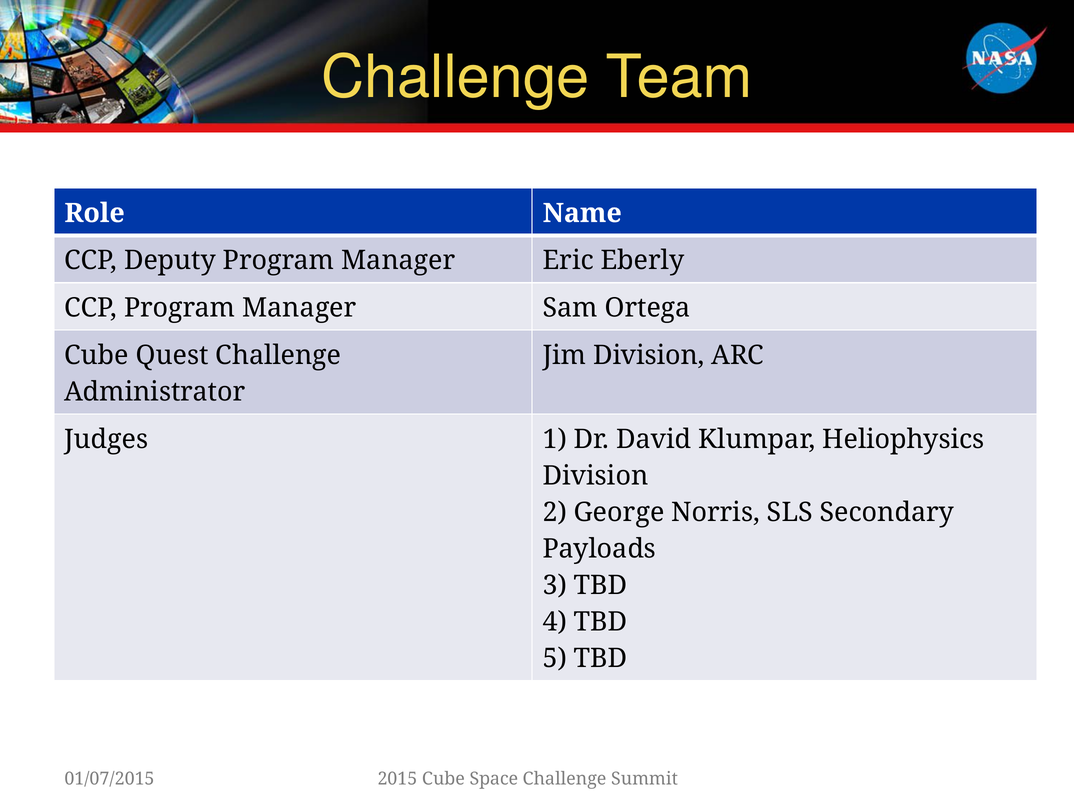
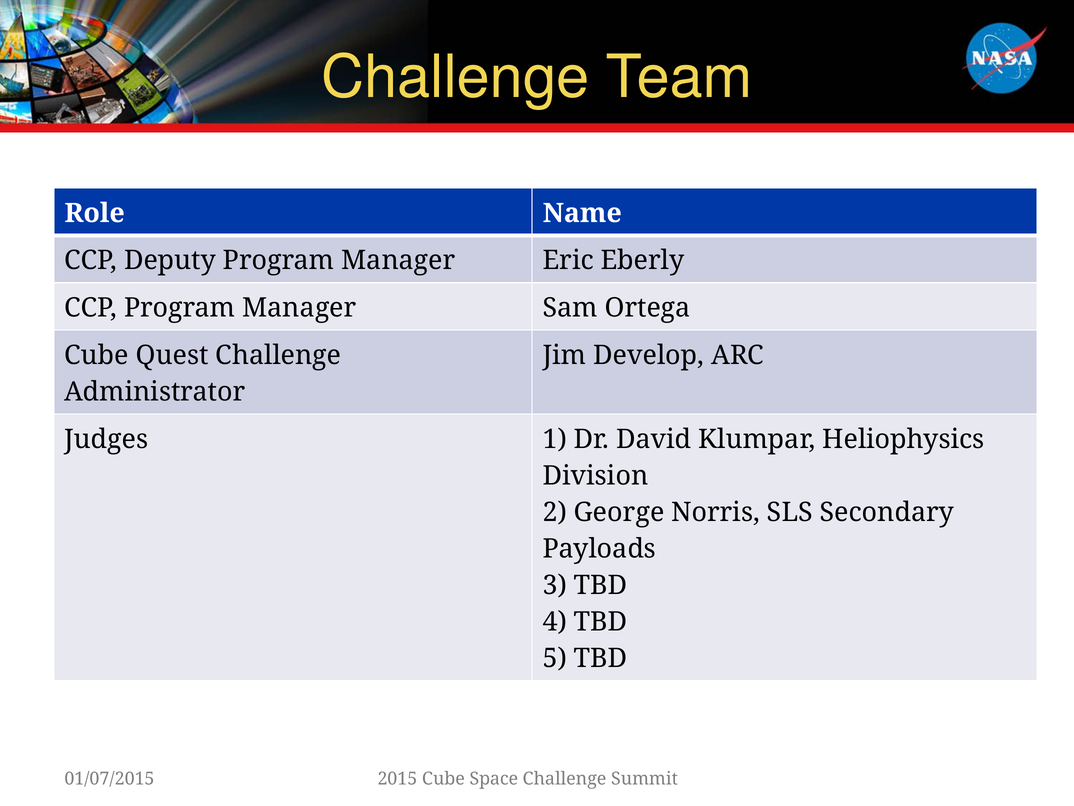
Jim Division: Division -> Develop (649, 355)
